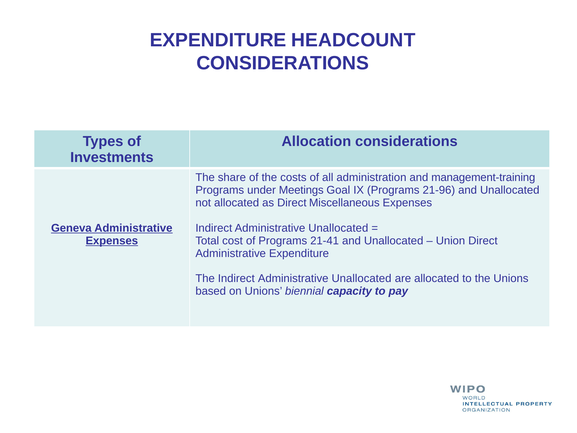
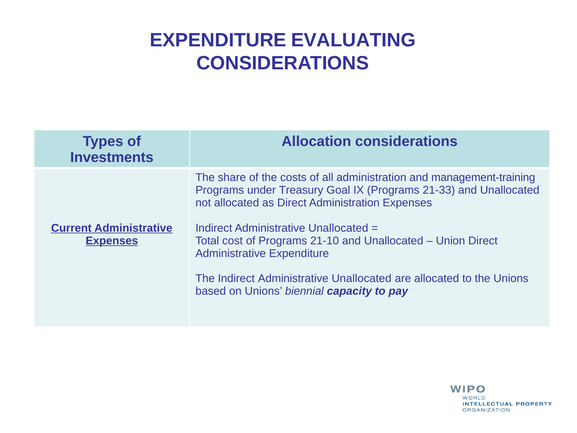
HEADCOUNT: HEADCOUNT -> EVALUATING (353, 40)
Meetings: Meetings -> Treasury (301, 190)
21-96: 21-96 -> 21-33 (439, 190)
Direct Miscellaneous: Miscellaneous -> Administration (344, 203)
Geneva: Geneva -> Current (71, 228)
21-41: 21-41 -> 21-10 (325, 241)
